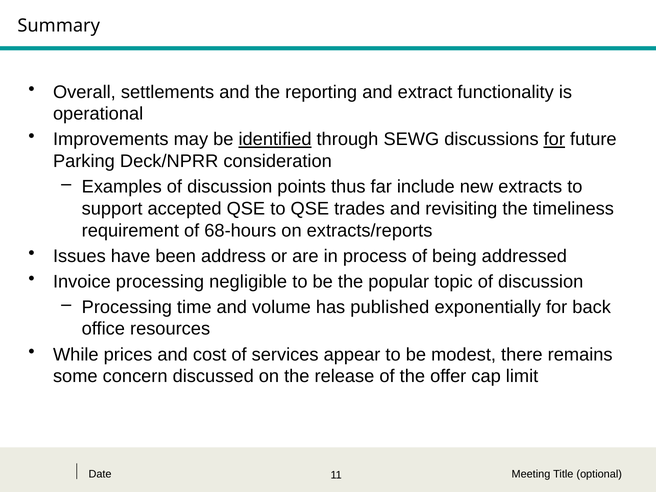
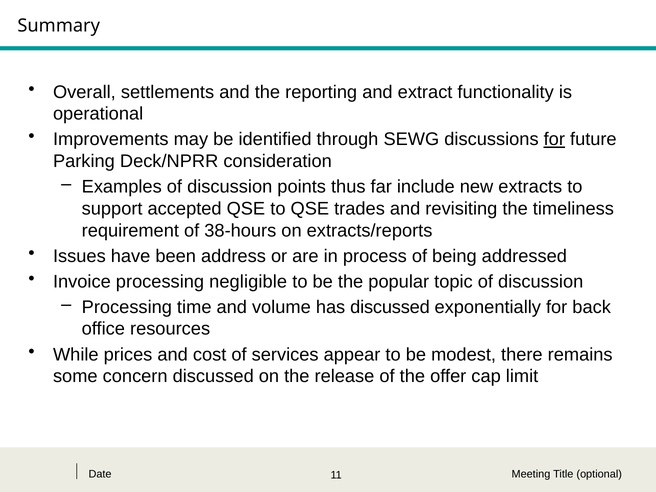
identified underline: present -> none (275, 139)
68-hours: 68-hours -> 38-hours (240, 231)
has published: published -> discussed (390, 307)
